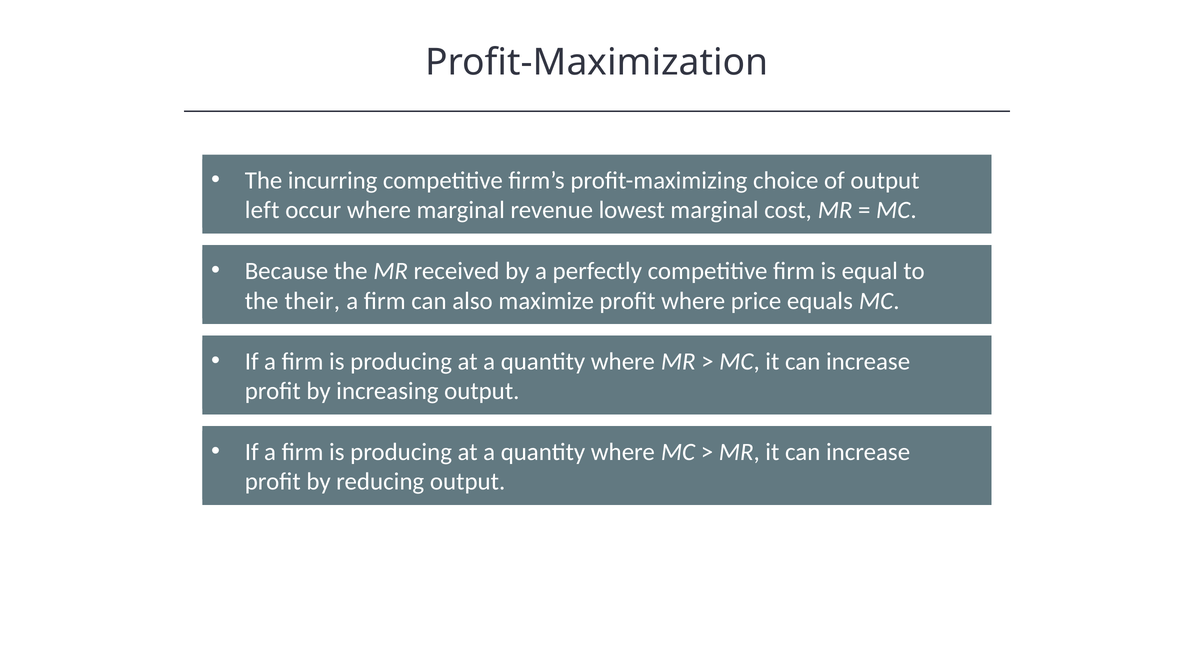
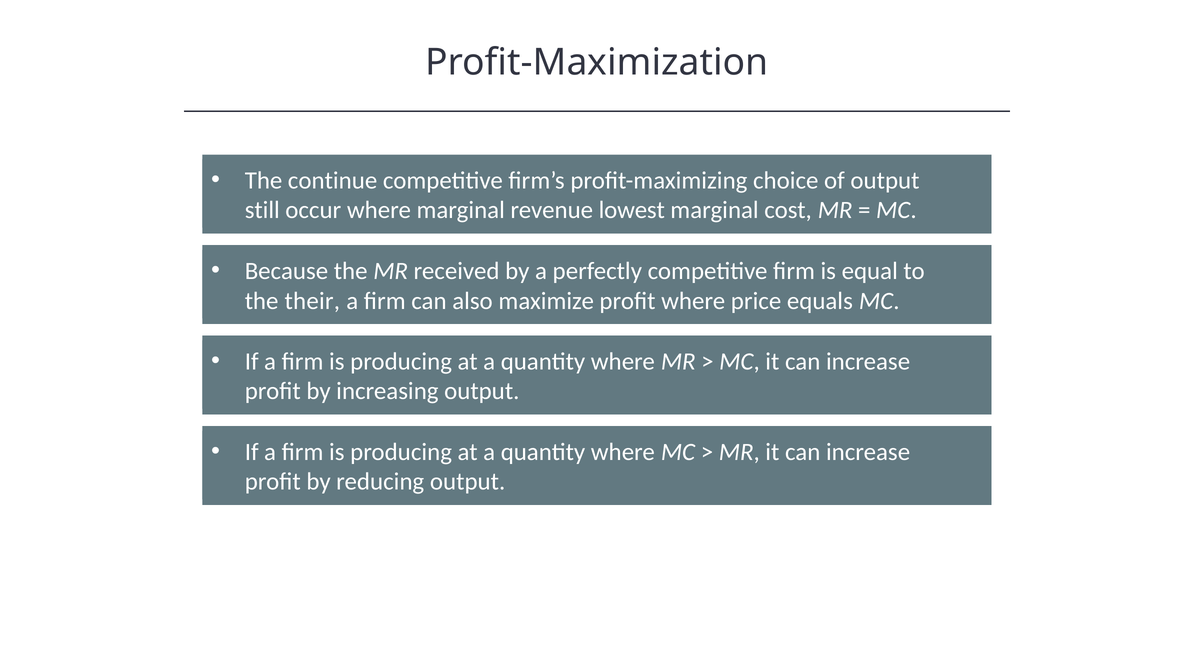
incurring: incurring -> continue (333, 180)
left: left -> still (262, 210)
